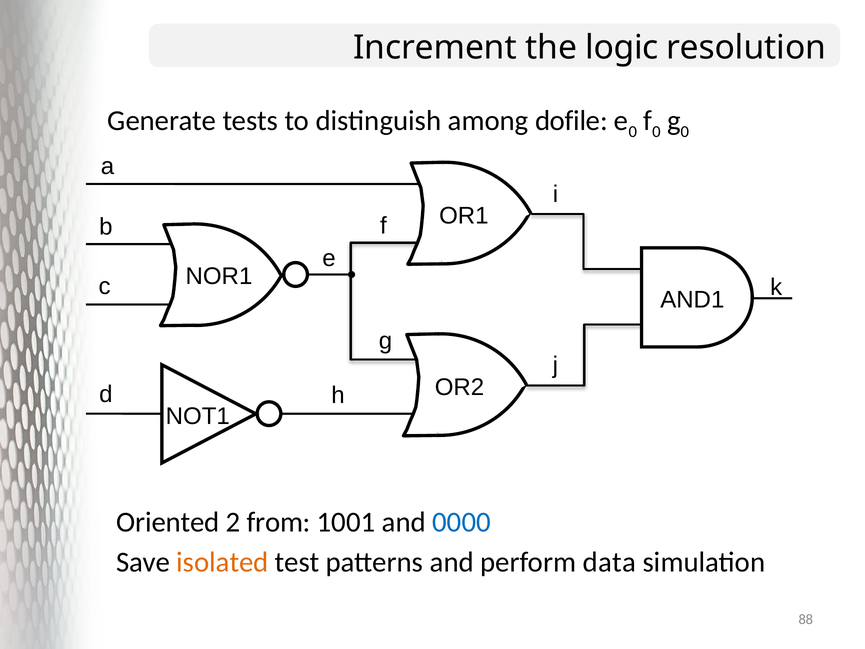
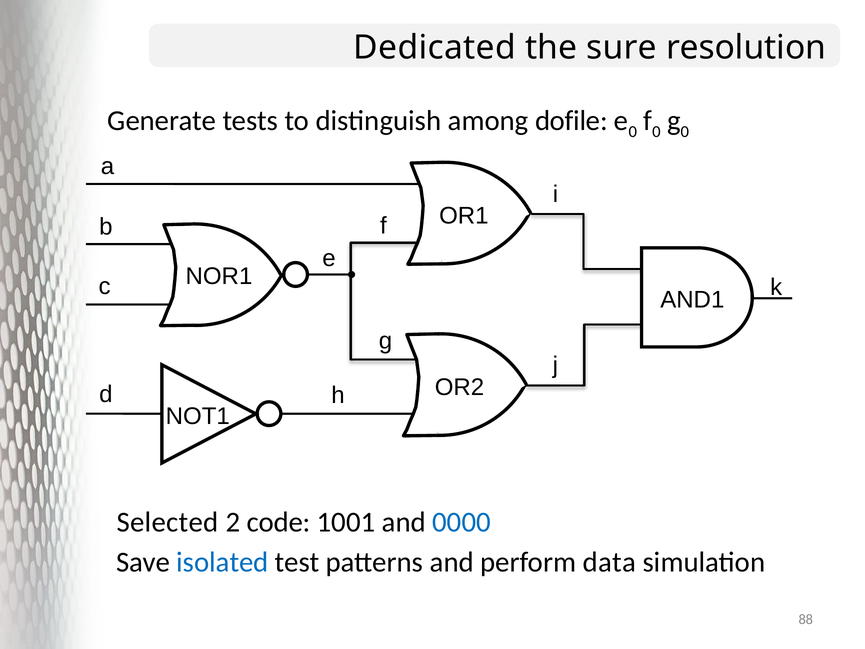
Increment: Increment -> Dedicated (435, 48)
logic: logic -> sure (622, 48)
Oriented: Oriented -> Selected (168, 522)
from: from -> code (279, 522)
isolated colour: orange -> blue (222, 562)
